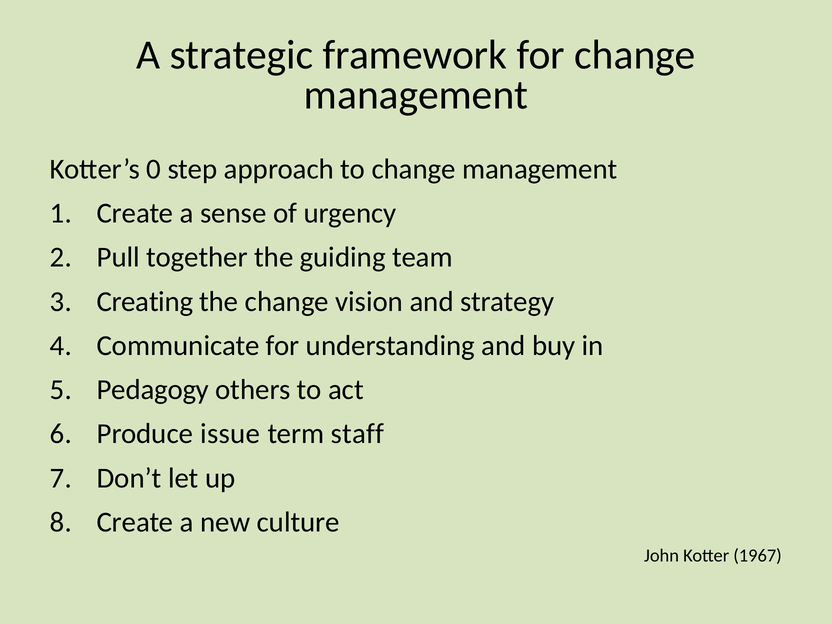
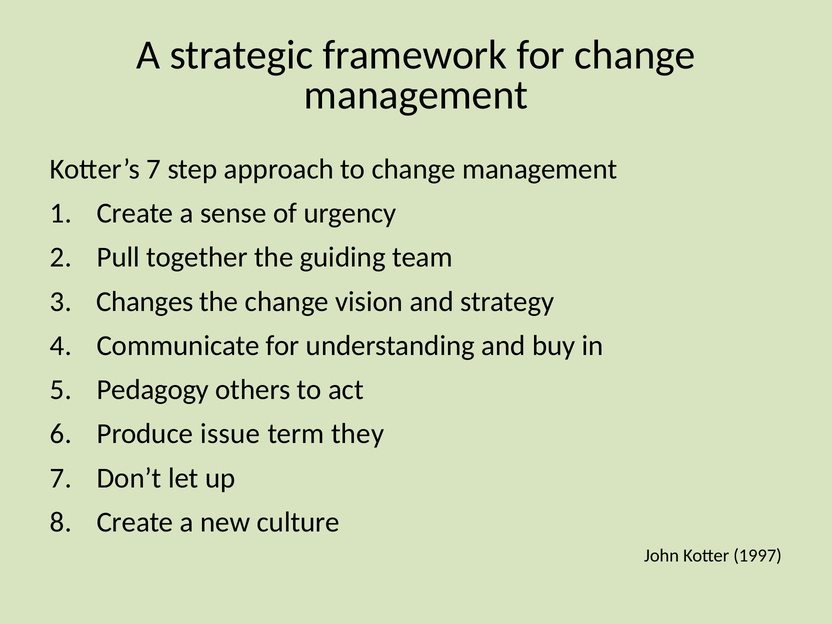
Kotter’s 0: 0 -> 7 (154, 169)
Creating: Creating -> Changes (145, 301)
staff: staff -> they (358, 434)
1967: 1967 -> 1997 (758, 556)
